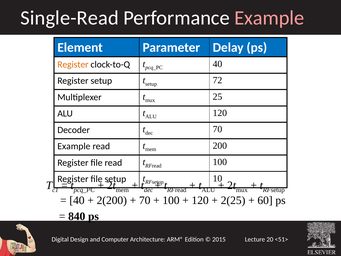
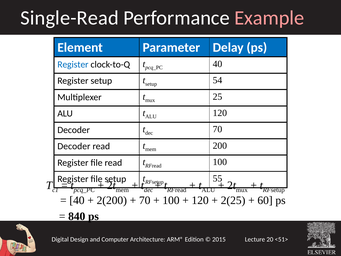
Register colour: orange -> blue (73, 64)
72: 72 -> 54 (217, 80)
Example: Example -> Decoder (74, 146)
10: 10 -> 55 (217, 178)
